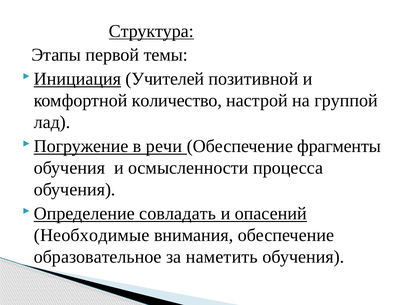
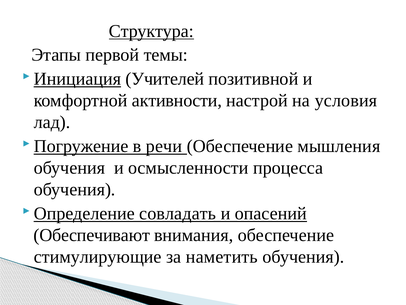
количество: количество -> активности (177, 100)
группой: группой -> условия (346, 100)
фрагменты: фрагменты -> мышления (339, 146)
Необходимые: Необходимые -> Обеспечивают (92, 235)
образовательное: образовательное -> стимулирующие (98, 257)
